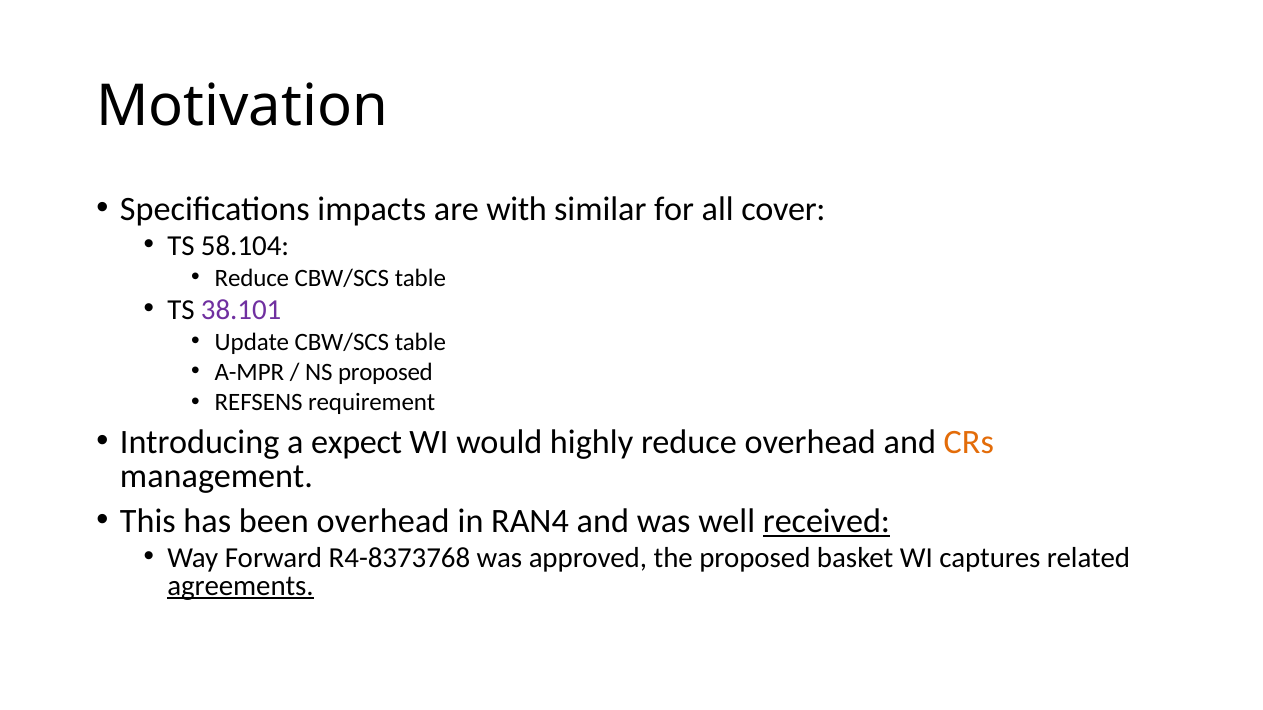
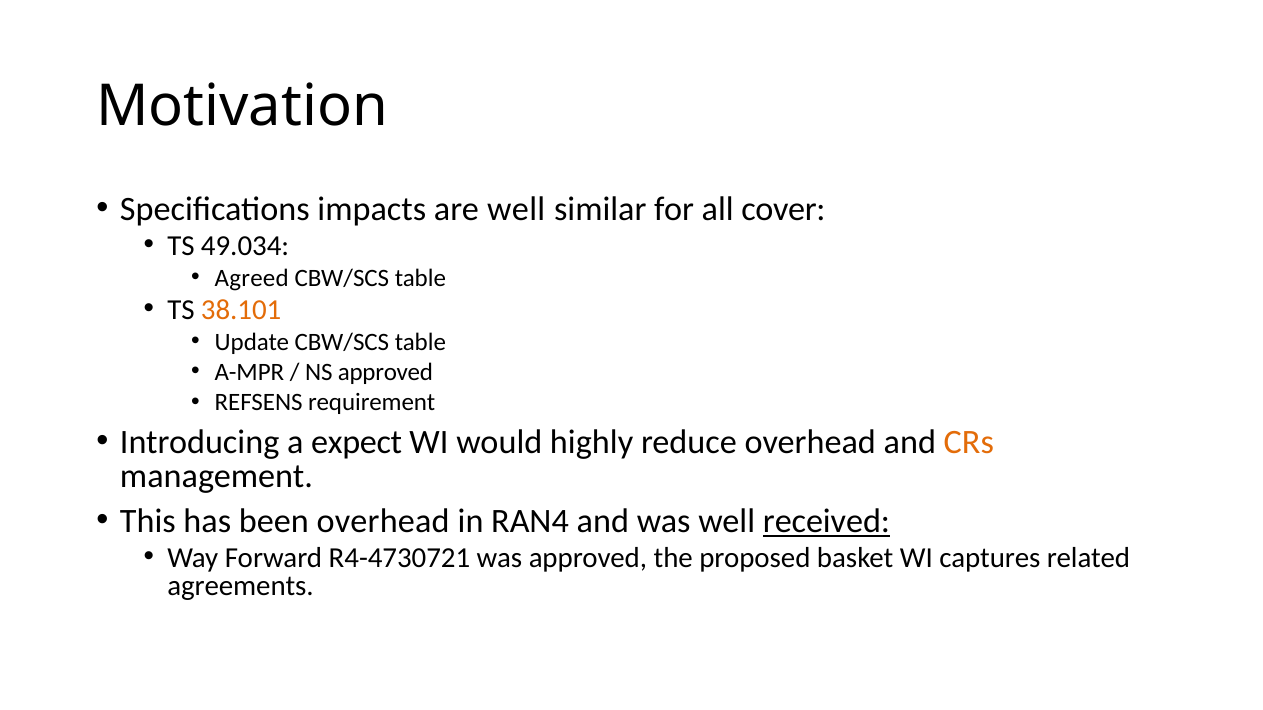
are with: with -> well (516, 209)
58.104: 58.104 -> 49.034 (245, 246)
Reduce: Reduce -> Agreed (252, 278)
38.101 colour: purple -> orange (241, 310)
NS proposed: proposed -> approved (385, 373)
R4-8373768: R4-8373768 -> R4-4730721 (399, 558)
agreements underline: present -> none (241, 586)
